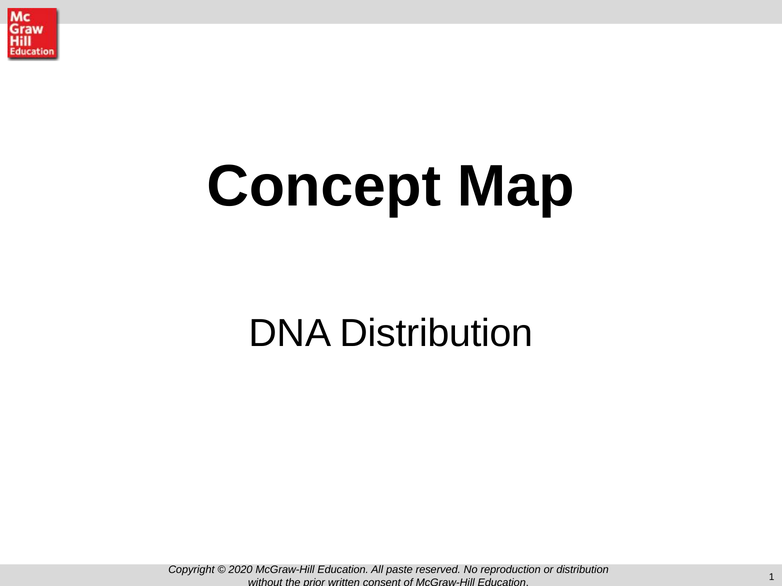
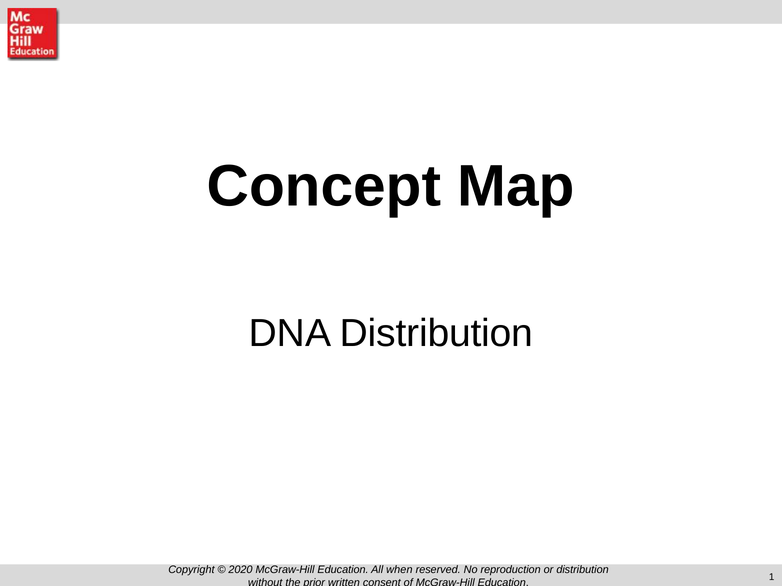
paste: paste -> when (399, 570)
